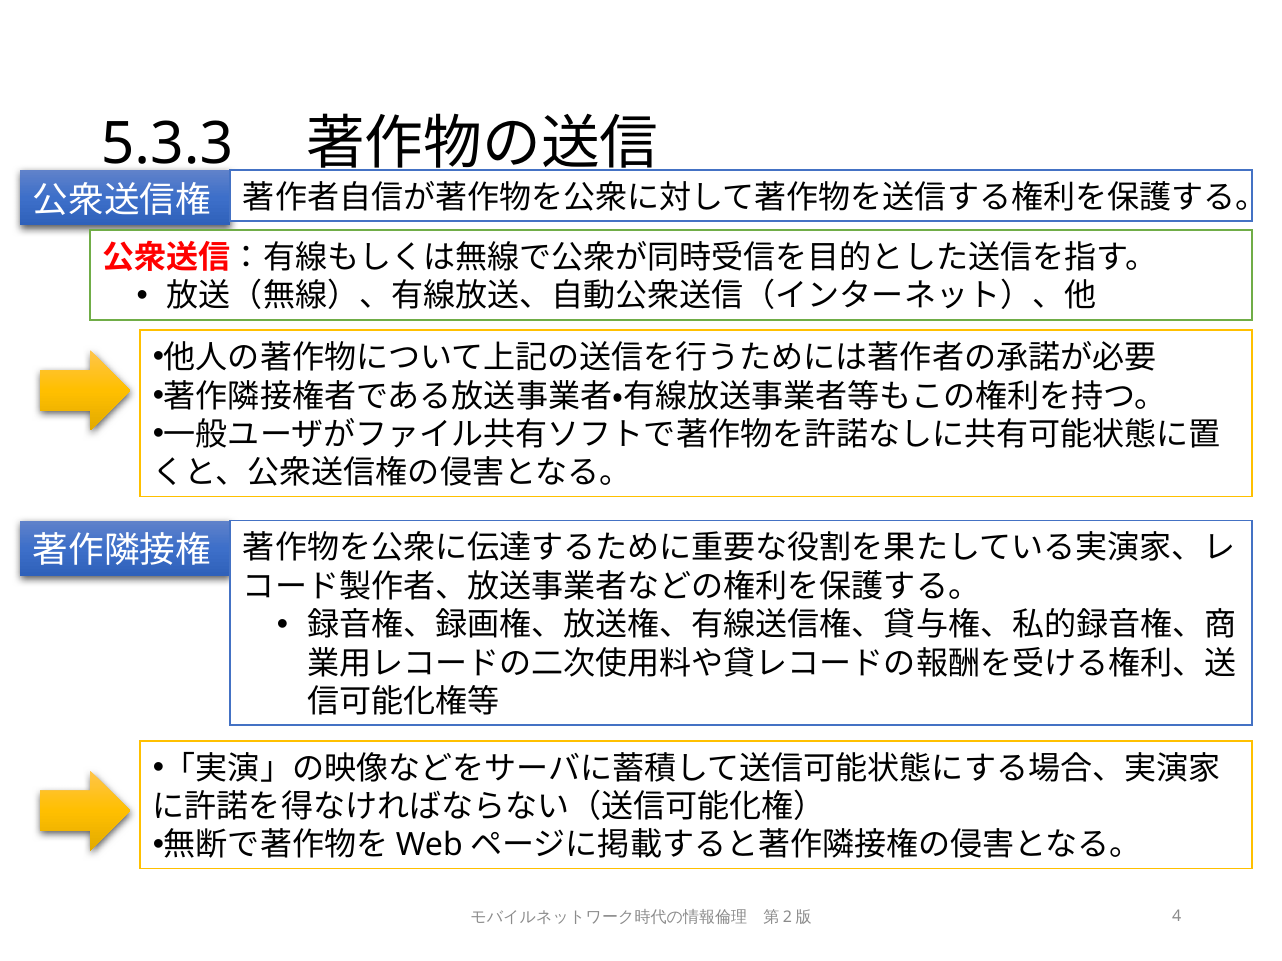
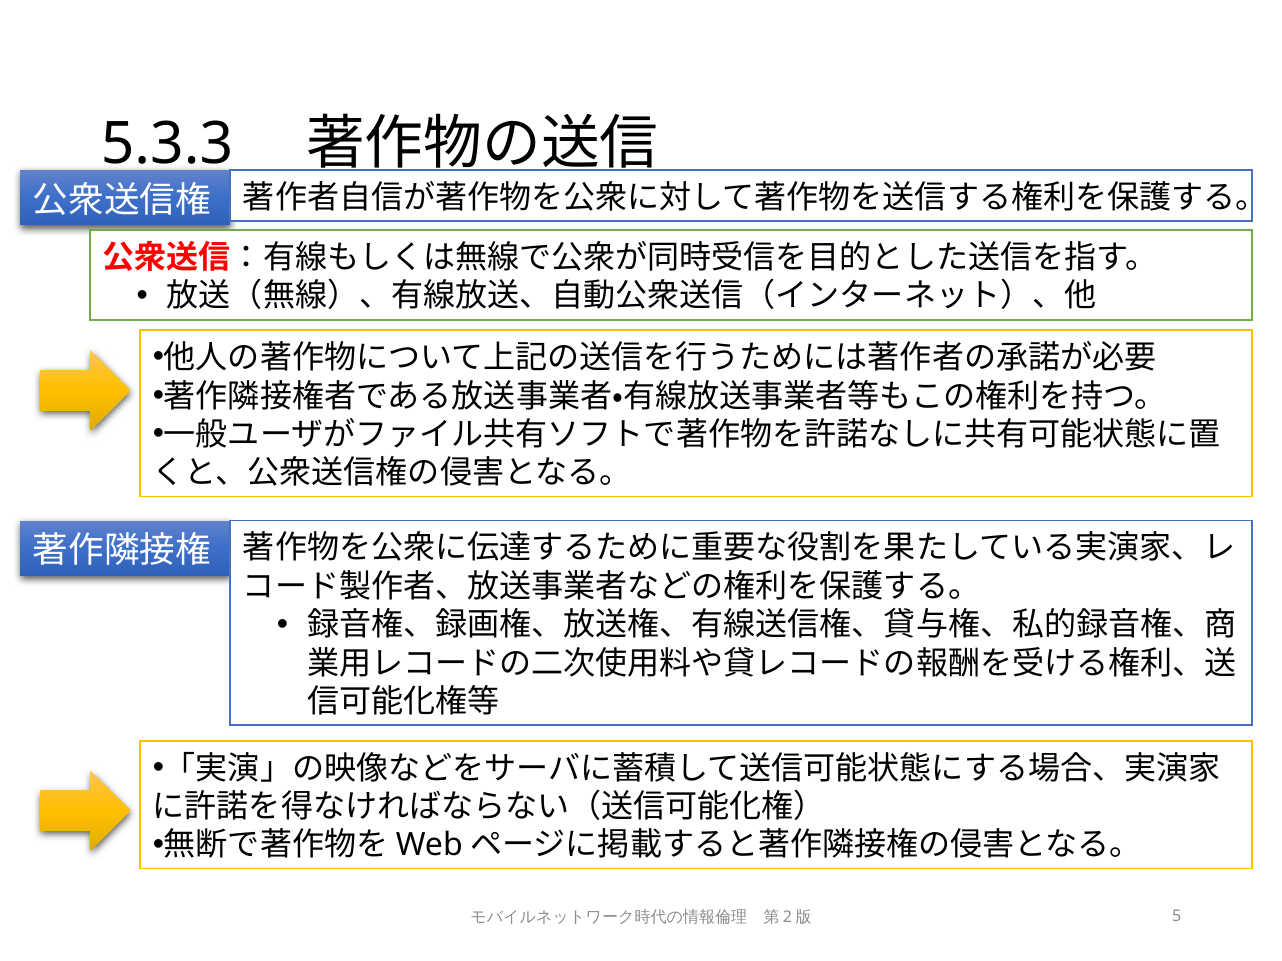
4: 4 -> 5 (1177, 917)
